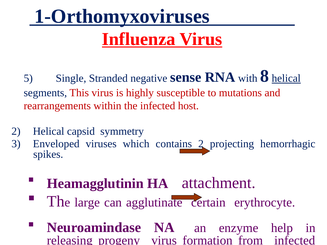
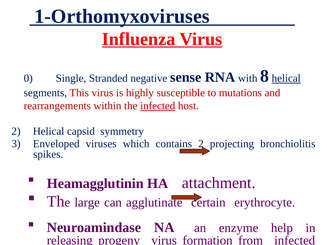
5: 5 -> 0 (28, 78)
infected underline: none -> present (158, 106)
hemorrhagic: hemorrhagic -> bronchiolitis (288, 144)
